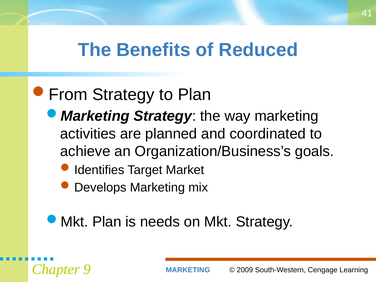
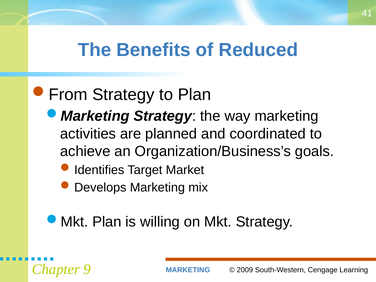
needs: needs -> willing (160, 222)
